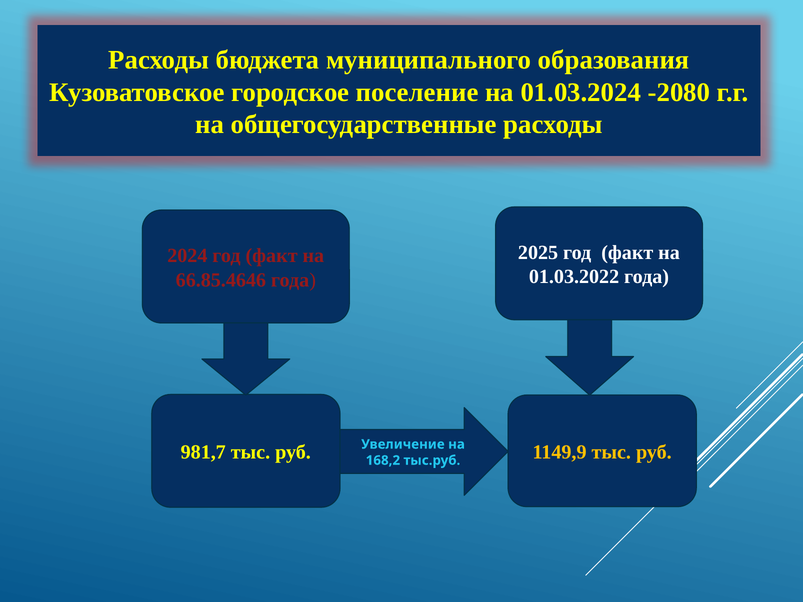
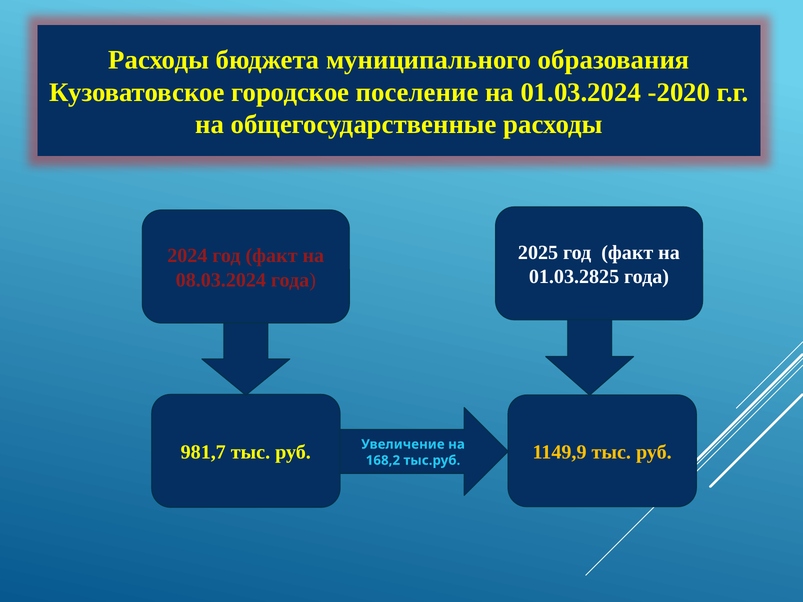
-2080: -2080 -> -2020 (679, 92)
01.03.2022: 01.03.2022 -> 01.03.2825 (574, 277)
66.85.4646: 66.85.4646 -> 08.03.2024 (221, 280)
